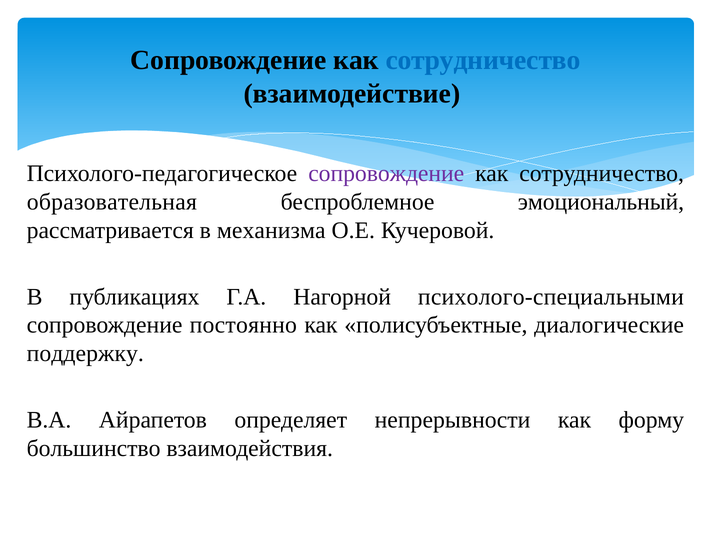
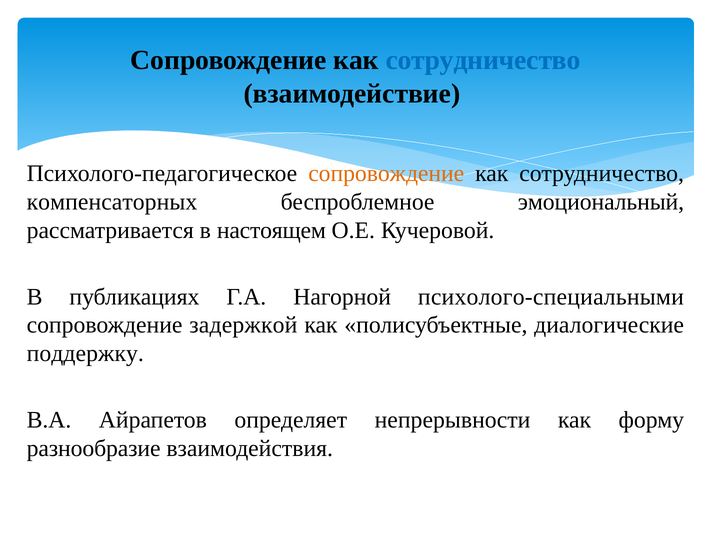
сопровождение colour: purple -> orange (386, 174)
образовательная: образовательная -> компенсаторных (112, 202)
механизма: механизма -> настоящем (271, 231)
постоянно: постоянно -> задержкой (243, 325)
большинство: большинство -> разнообразие (94, 449)
